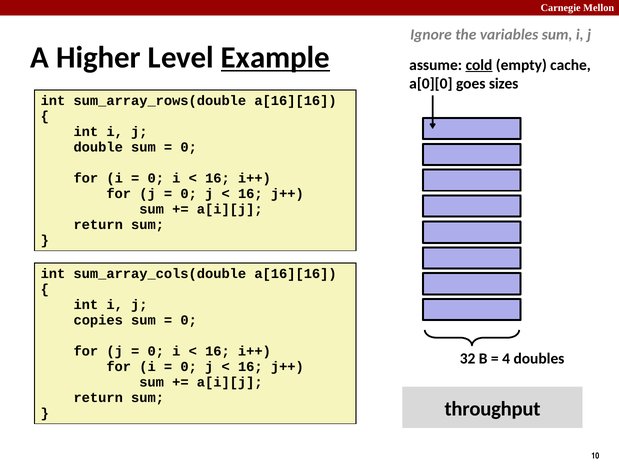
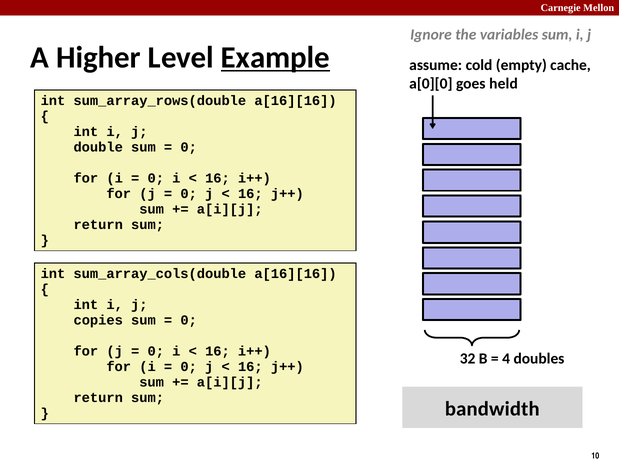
cold underline: present -> none (479, 65)
sizes: sizes -> held (504, 84)
throughput: throughput -> bandwidth (492, 409)
